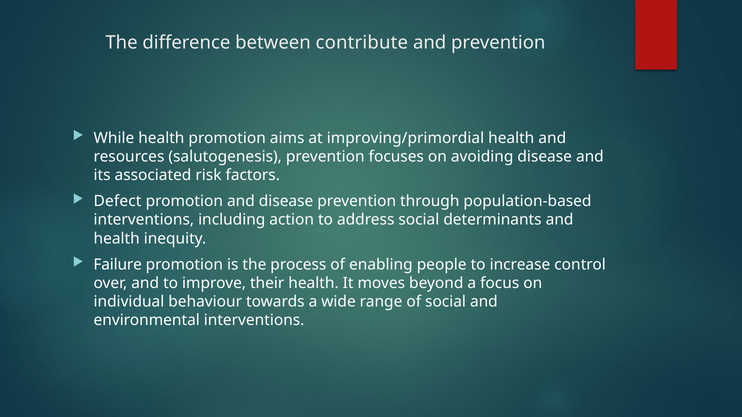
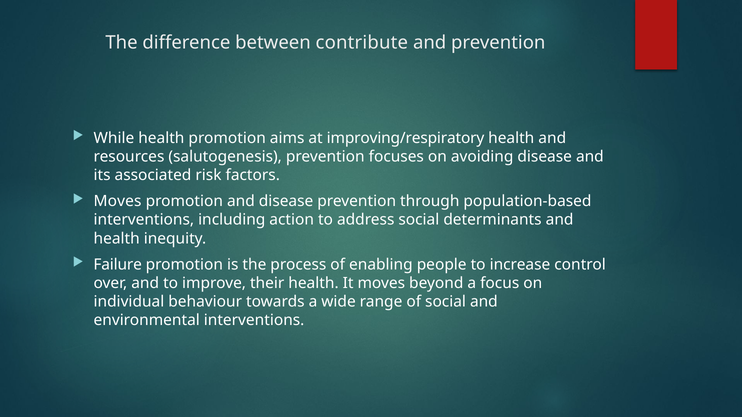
improving/primordial: improving/primordial -> improving/respiratory (406, 138)
Defect: Defect -> Moves (118, 201)
